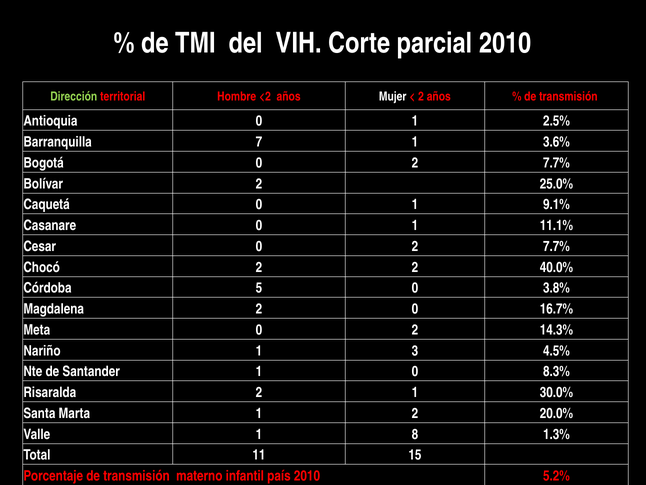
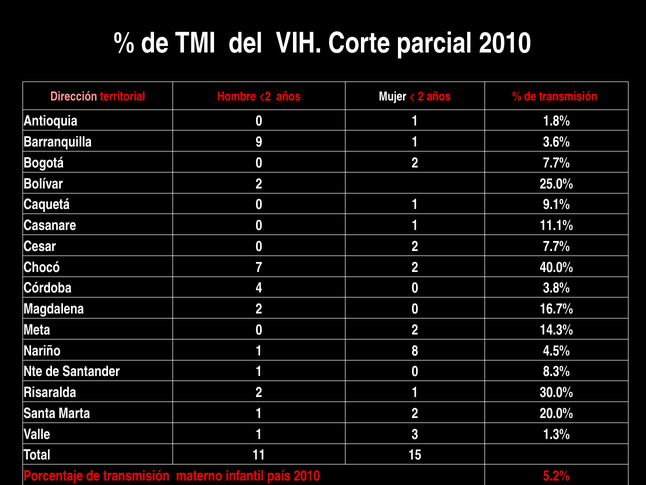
Dirección colour: light green -> pink (74, 97)
2.5%: 2.5% -> 1.8% (556, 121)
7: 7 -> 9 (259, 142)
Chocó 2: 2 -> 7 (259, 267)
5: 5 -> 4 (259, 288)
3: 3 -> 8 (415, 350)
8: 8 -> 3 (415, 434)
